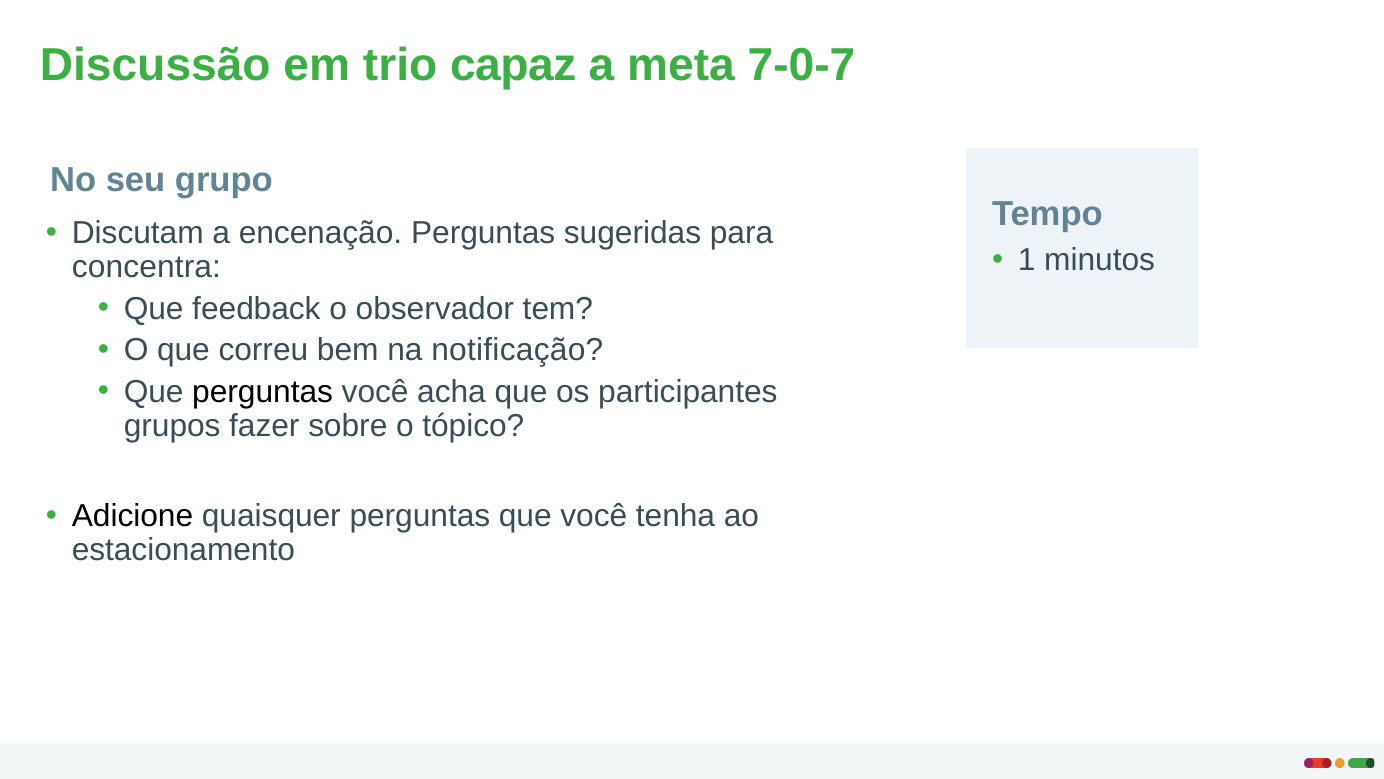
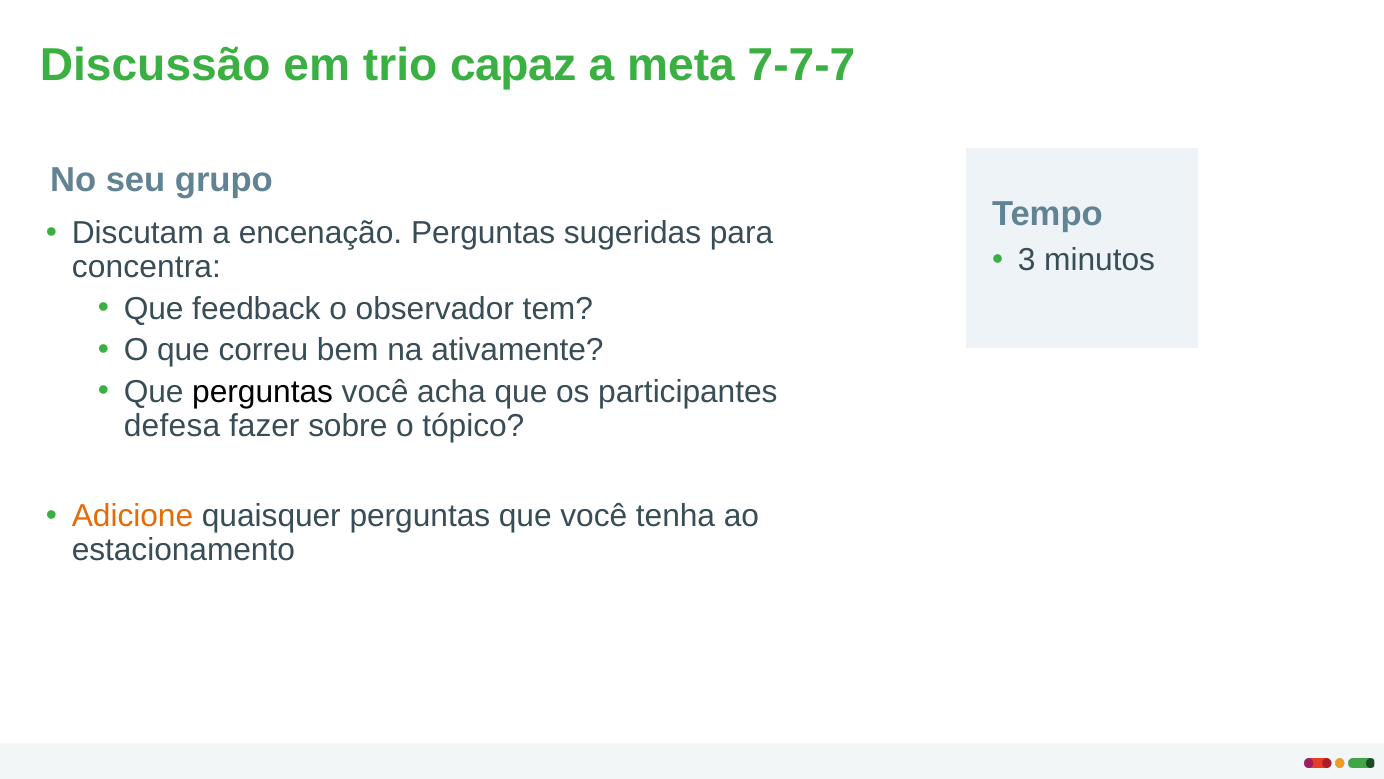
7-0-7: 7-0-7 -> 7-7-7 (801, 65)
1: 1 -> 3 (1027, 260)
notificação: notificação -> ativamente (517, 350)
grupos: grupos -> defesa (172, 426)
Adicione colour: black -> orange (133, 516)
